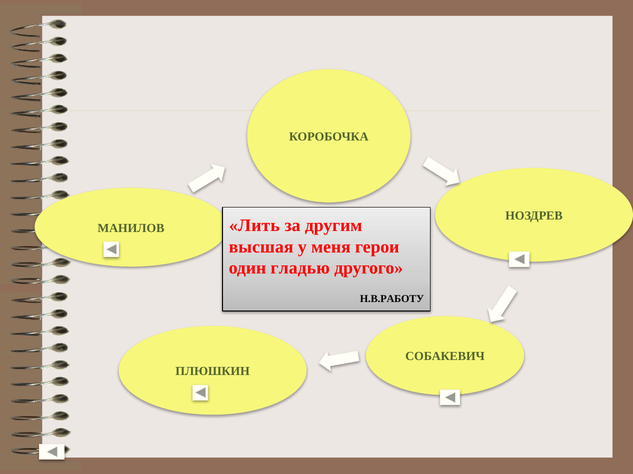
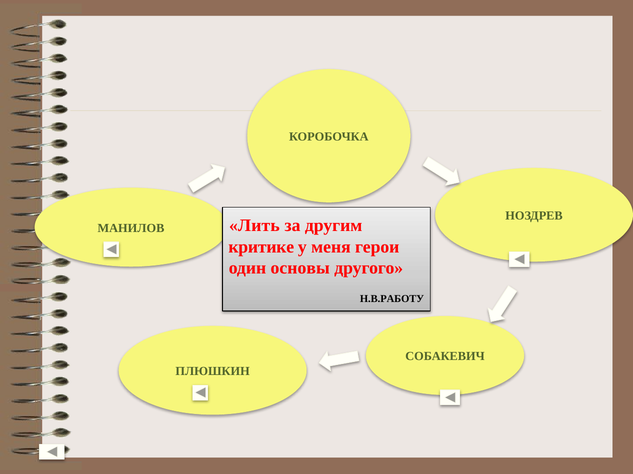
высшая: высшая -> критике (261, 247)
гладью: гладью -> основы (300, 268)
